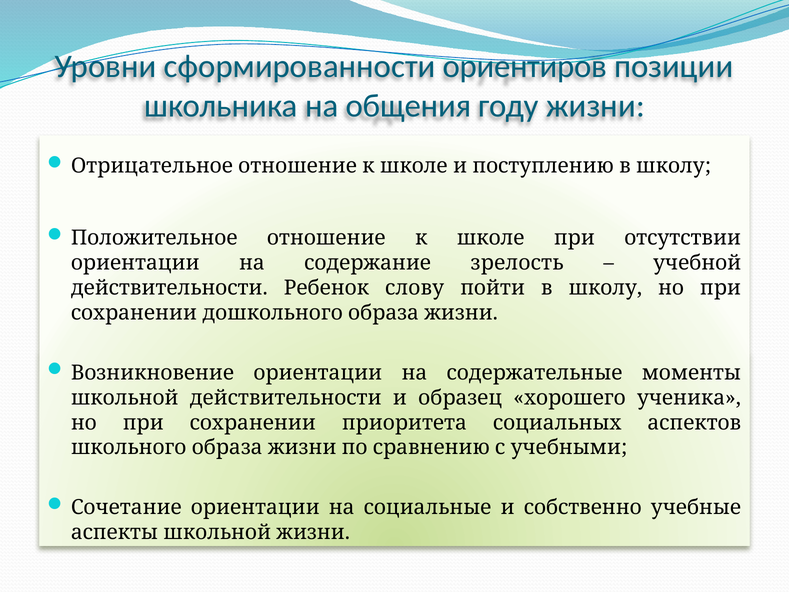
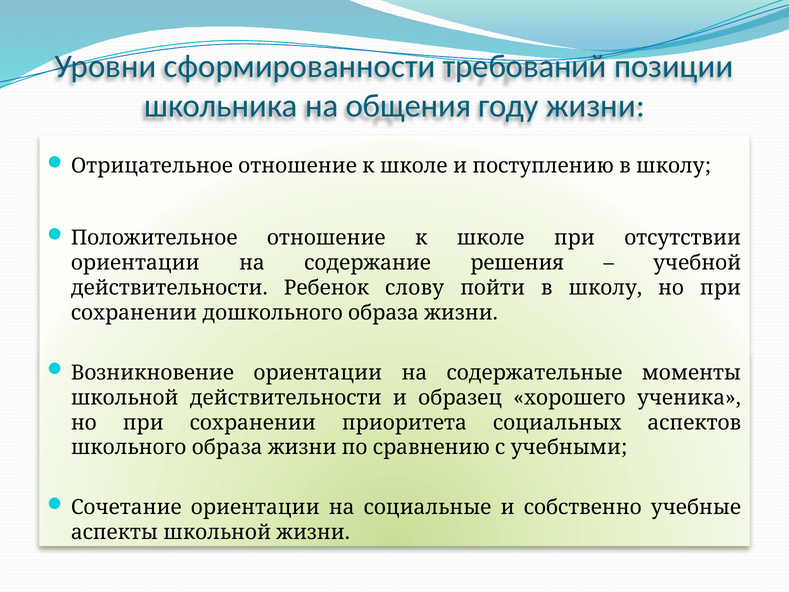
ориентиров: ориентиров -> требований (525, 66)
зрелость: зрелость -> решения (517, 263)
